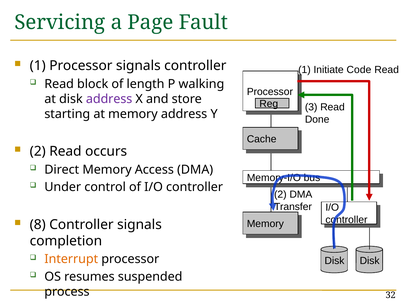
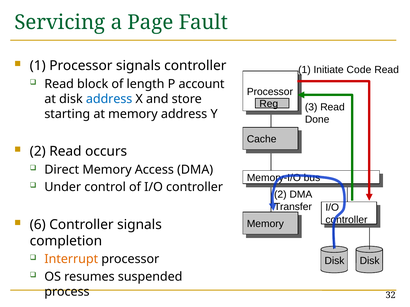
walking: walking -> account (202, 84)
address colour: purple -> blue (109, 99)
8: 8 -> 6 (38, 225)
